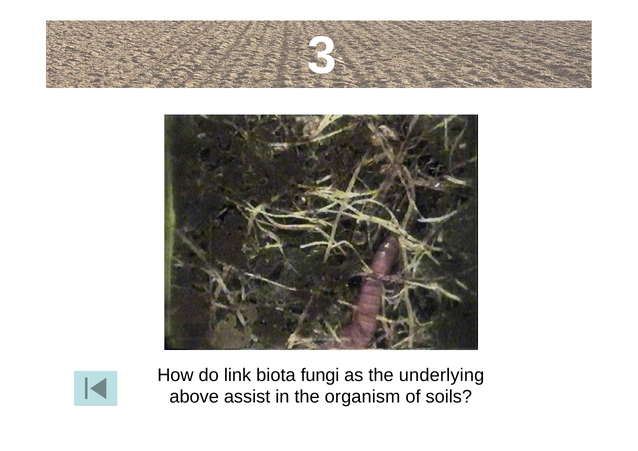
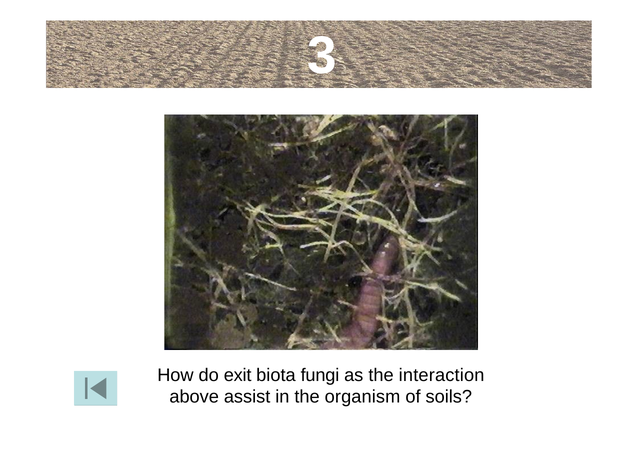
link: link -> exit (238, 375)
underlying: underlying -> interaction (442, 375)
